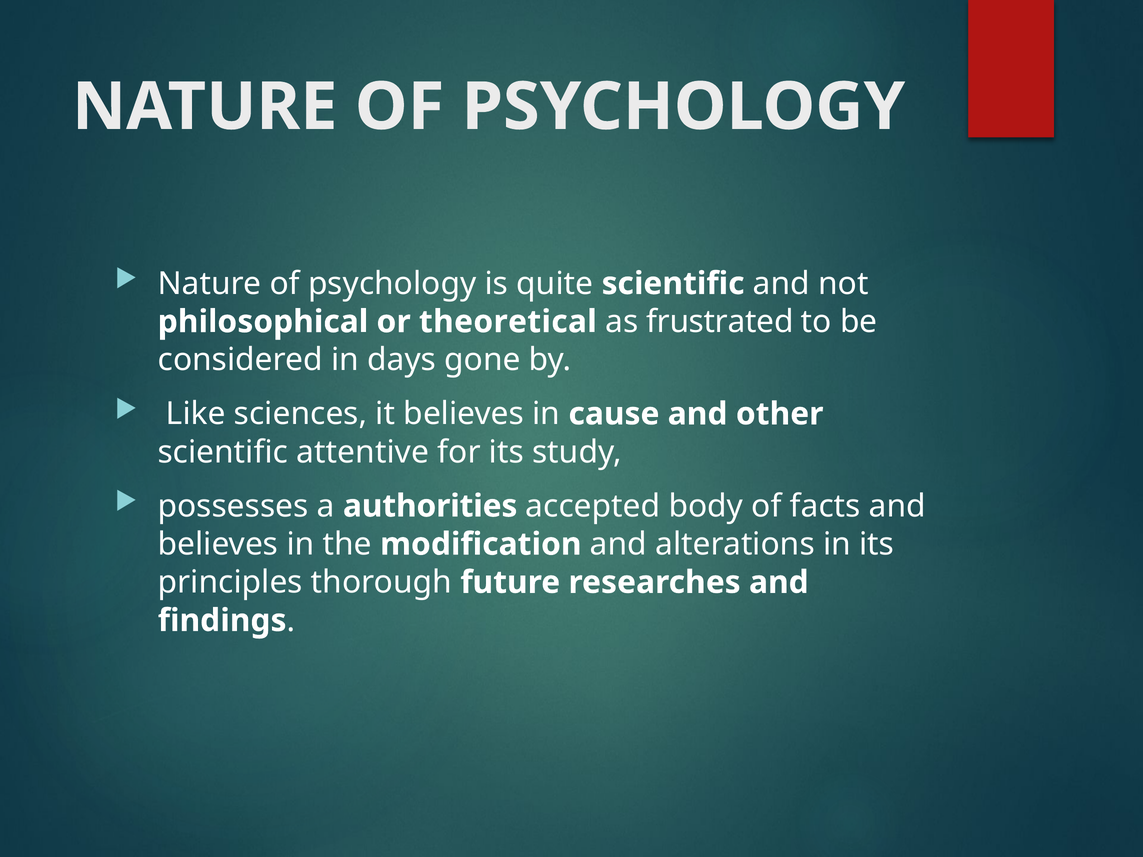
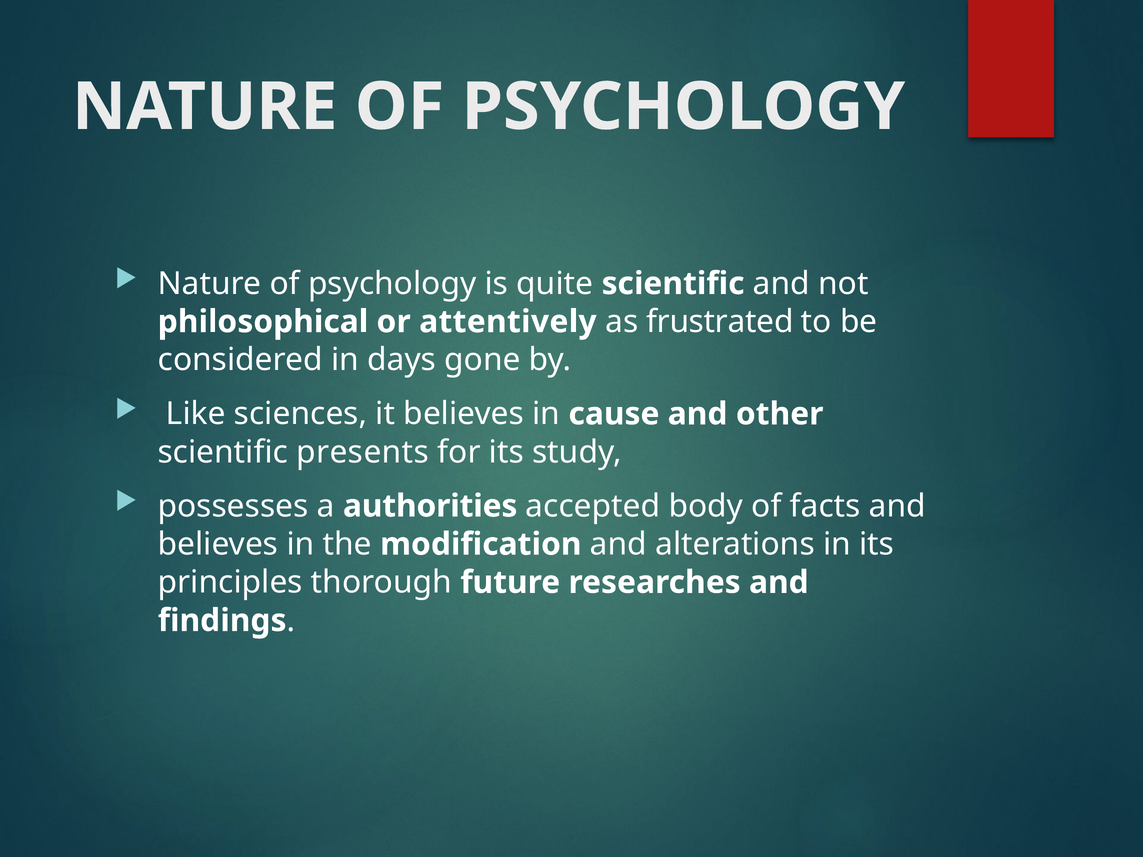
theoretical: theoretical -> attentively (508, 322)
attentive: attentive -> presents (363, 452)
